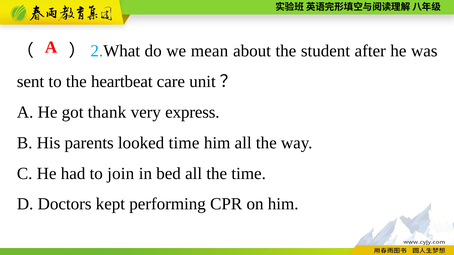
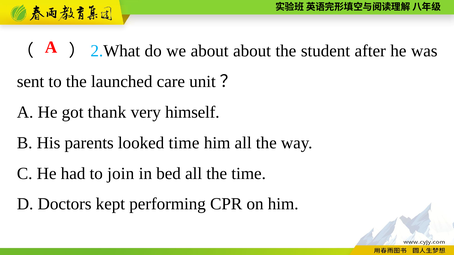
we mean: mean -> about (210, 51)
heartbeat: heartbeat -> launched (122, 82)
express: express -> himself (192, 112)
